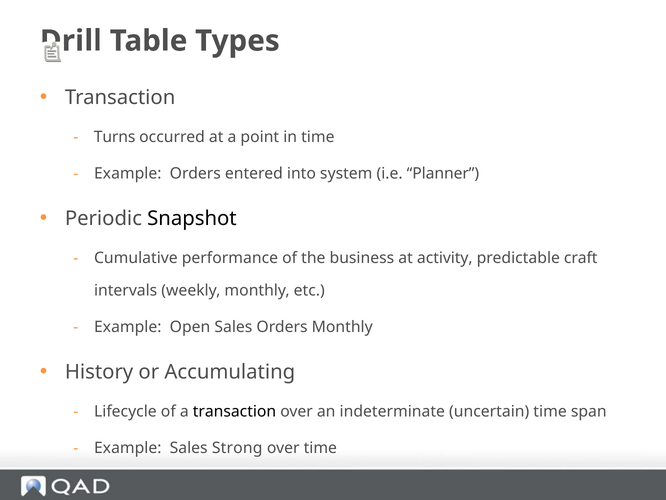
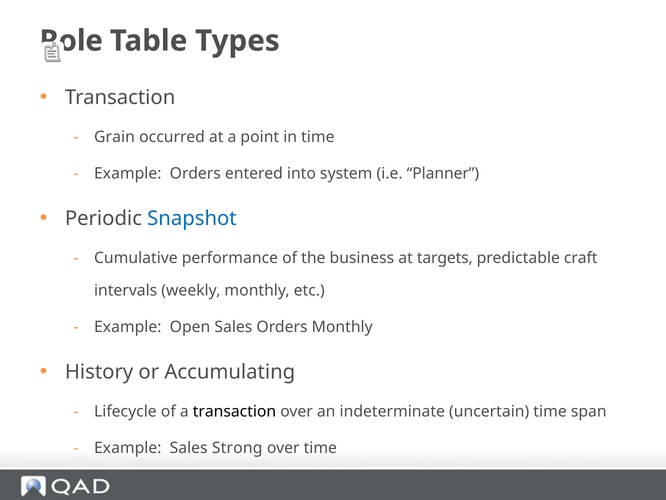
Drill: Drill -> Role (71, 41)
Turns: Turns -> Grain (115, 137)
Snapshot colour: black -> blue (192, 218)
activity: activity -> targets (445, 258)
